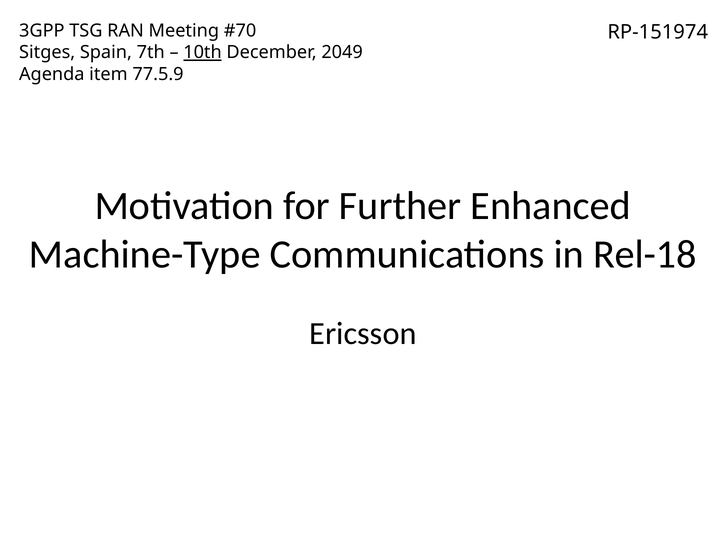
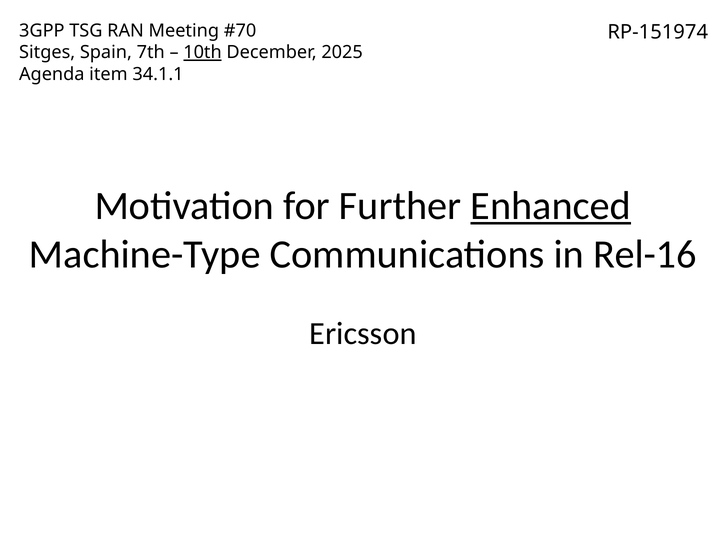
2049: 2049 -> 2025 (342, 52)
77.5.9: 77.5.9 -> 34.1.1 (158, 74)
Enhanced underline: none -> present (551, 206)
Rel-18: Rel-18 -> Rel-16 (645, 255)
